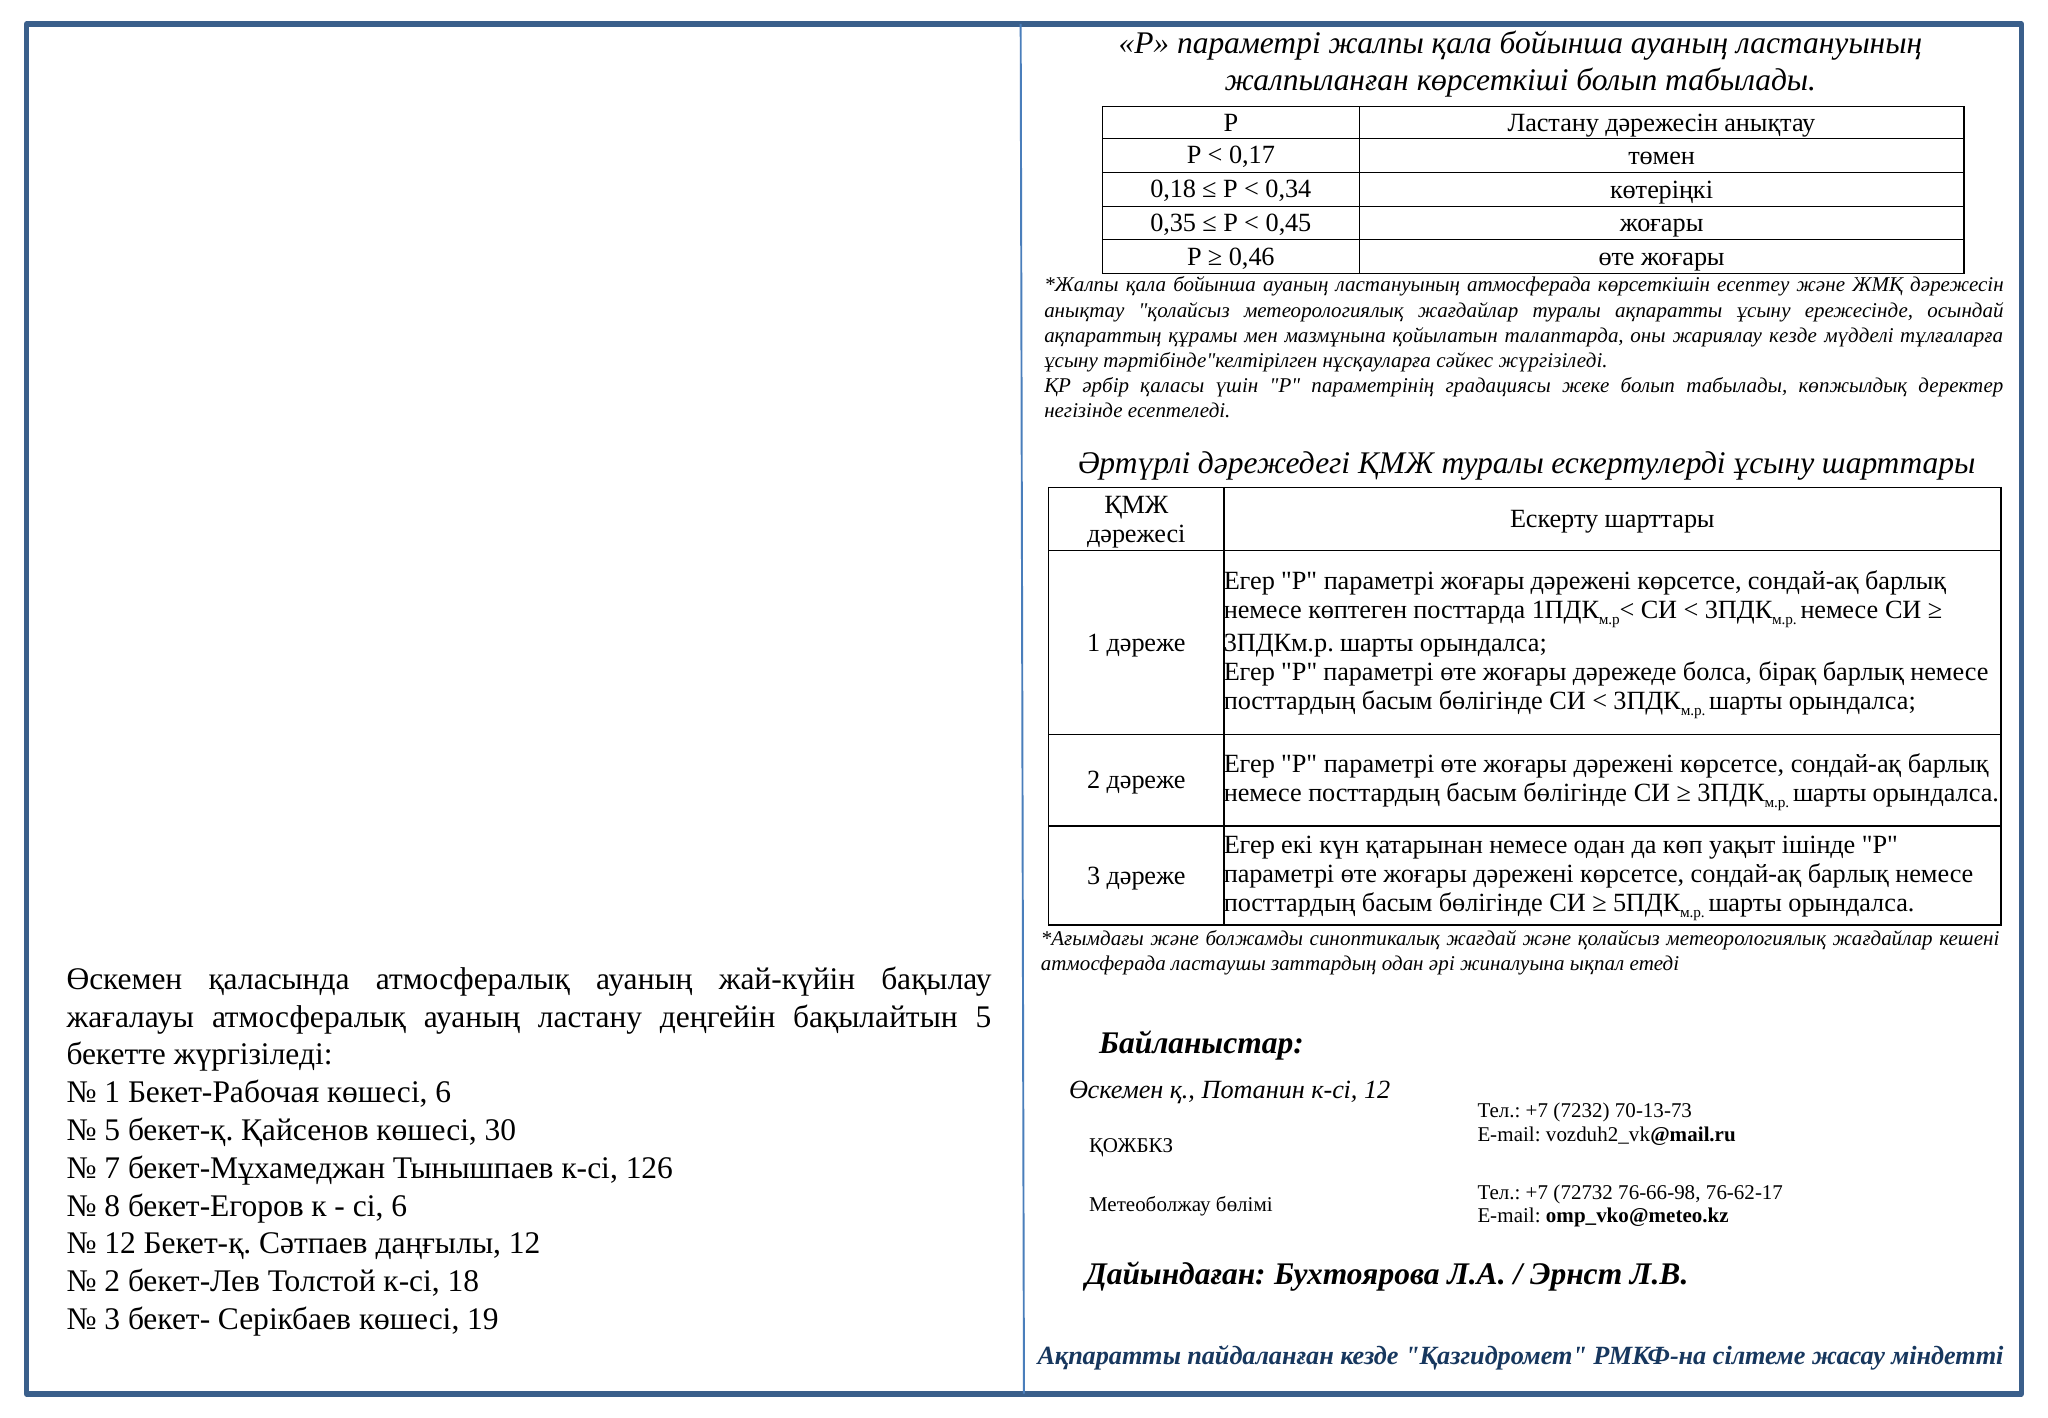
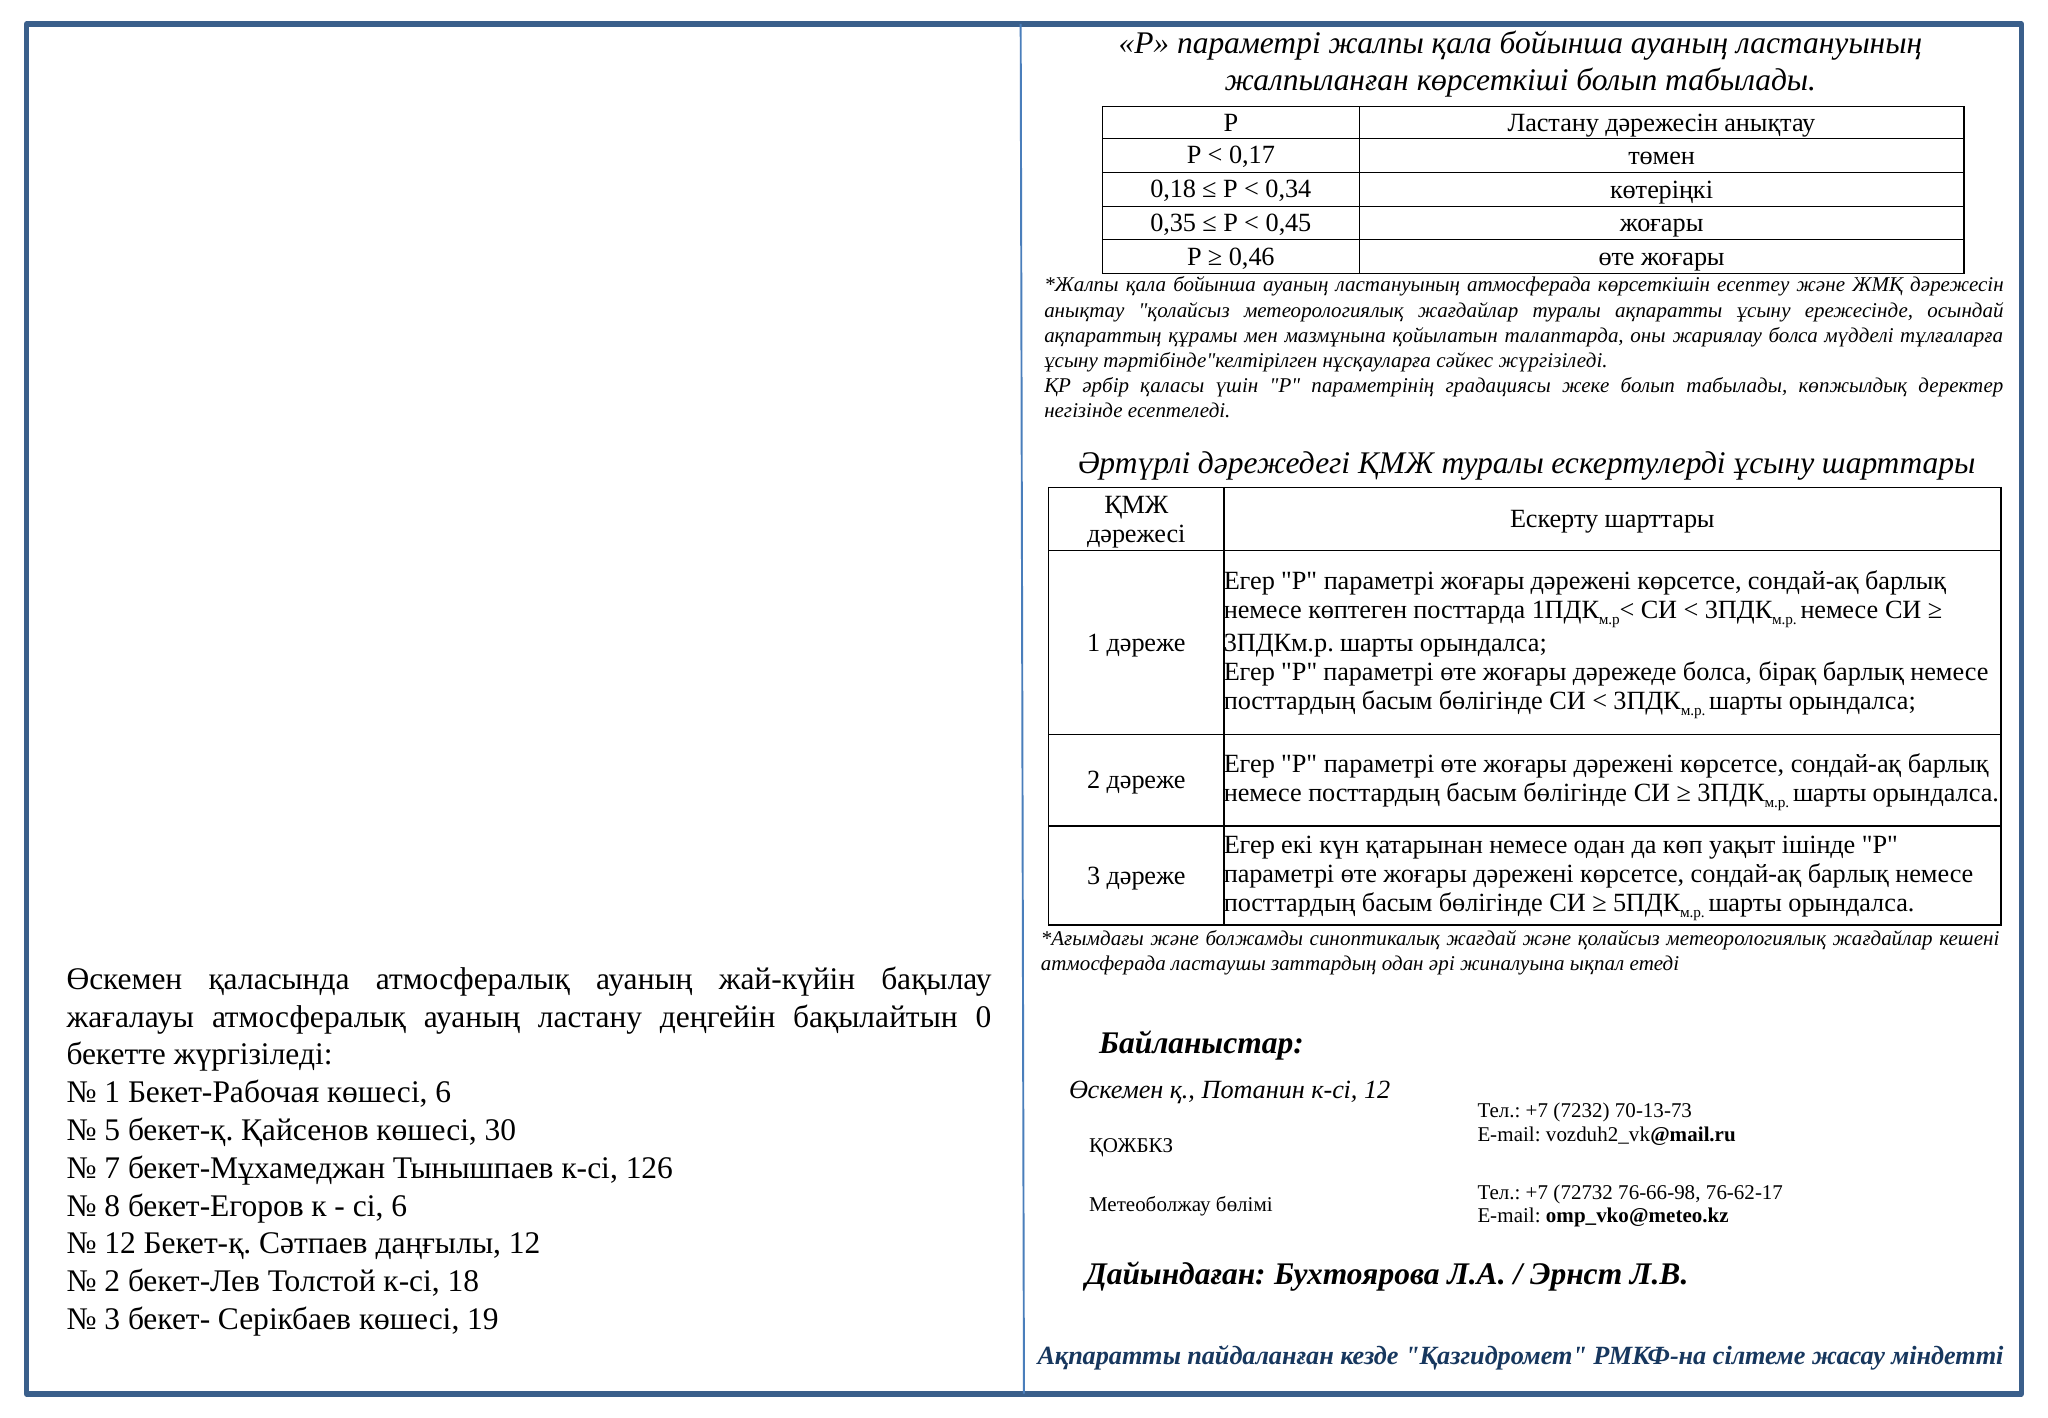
жариялау кезде: кезде -> болса (1793, 335)
бақылайтын 5: 5 -> 0 (983, 1017)
